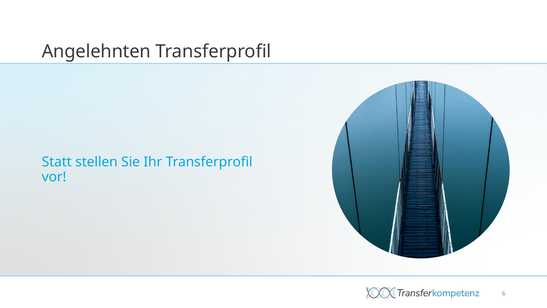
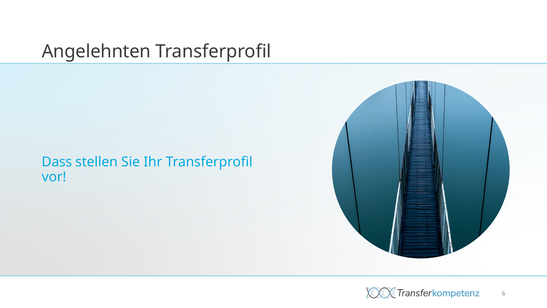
Statt: Statt -> Dass (57, 162)
